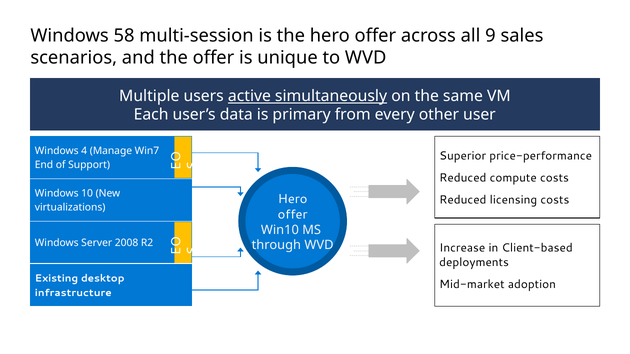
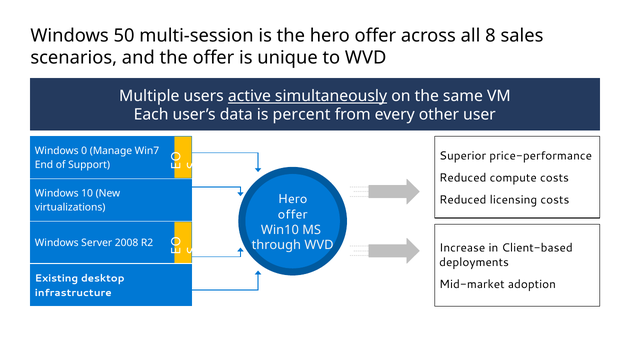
58: 58 -> 50 (124, 36)
9: 9 -> 8 (490, 36)
primary: primary -> percent (302, 115)
4: 4 -> 0 (84, 151)
